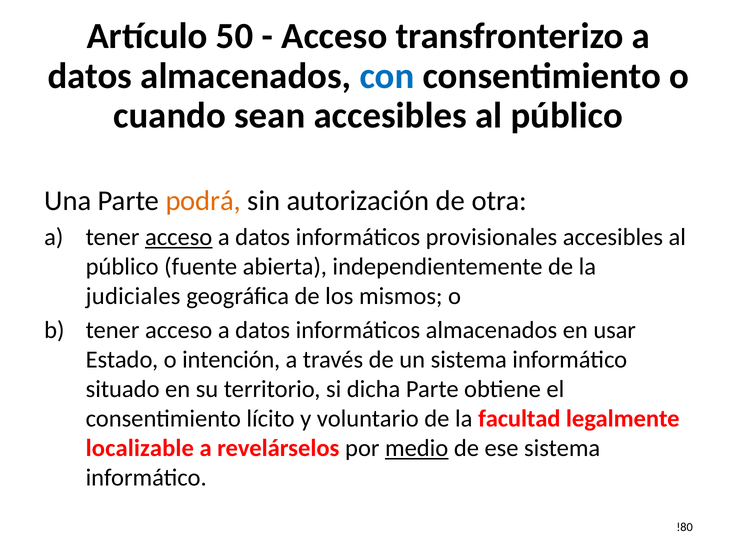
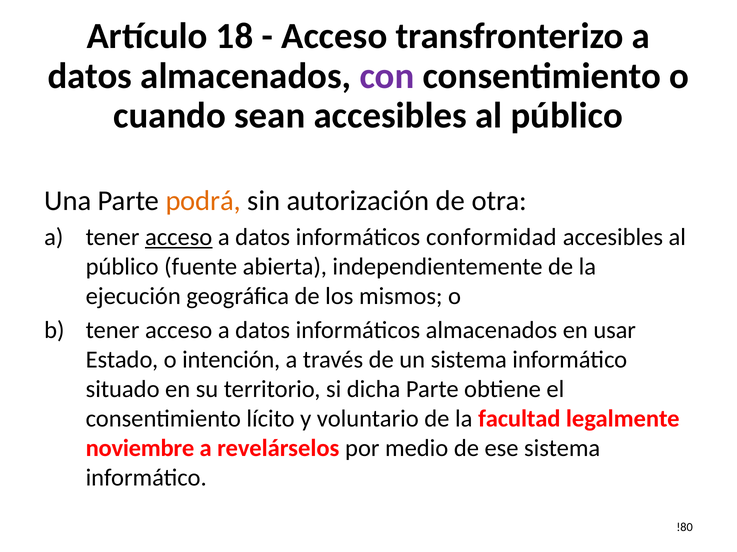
50: 50 -> 18 (235, 36)
con colour: blue -> purple (387, 76)
provisionales: provisionales -> conformidad (491, 237)
judiciales: judiciales -> ejecución (133, 296)
localizable: localizable -> noviembre (140, 449)
medio underline: present -> none (417, 449)
